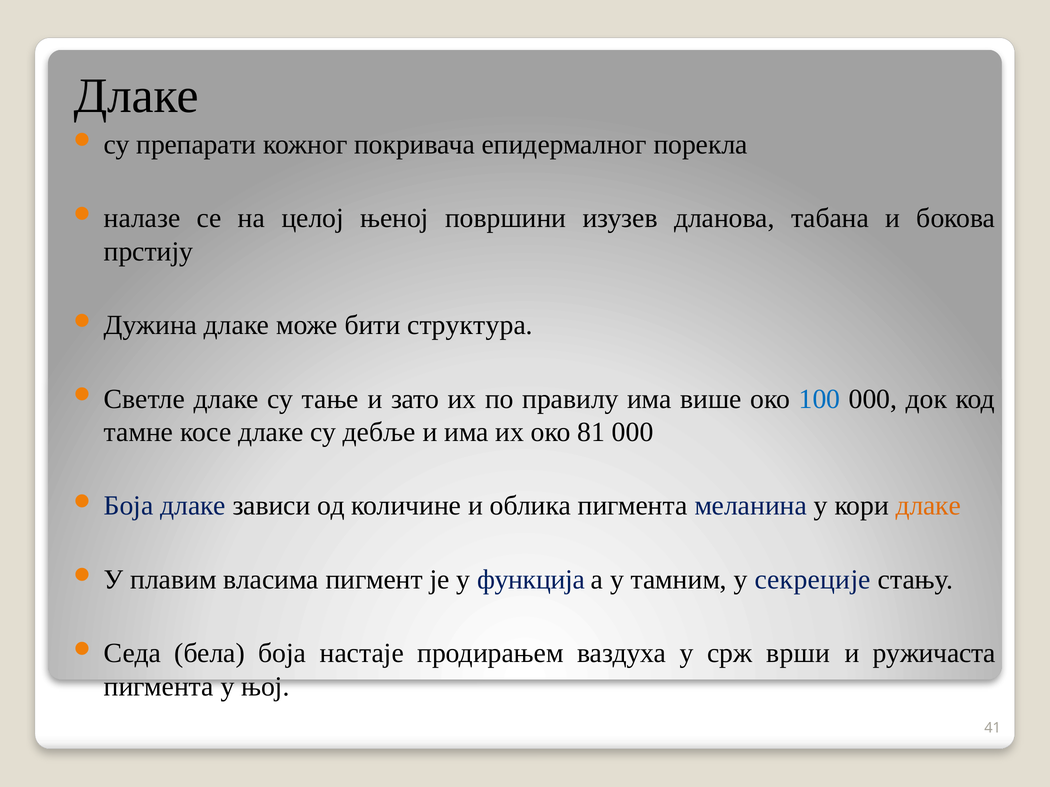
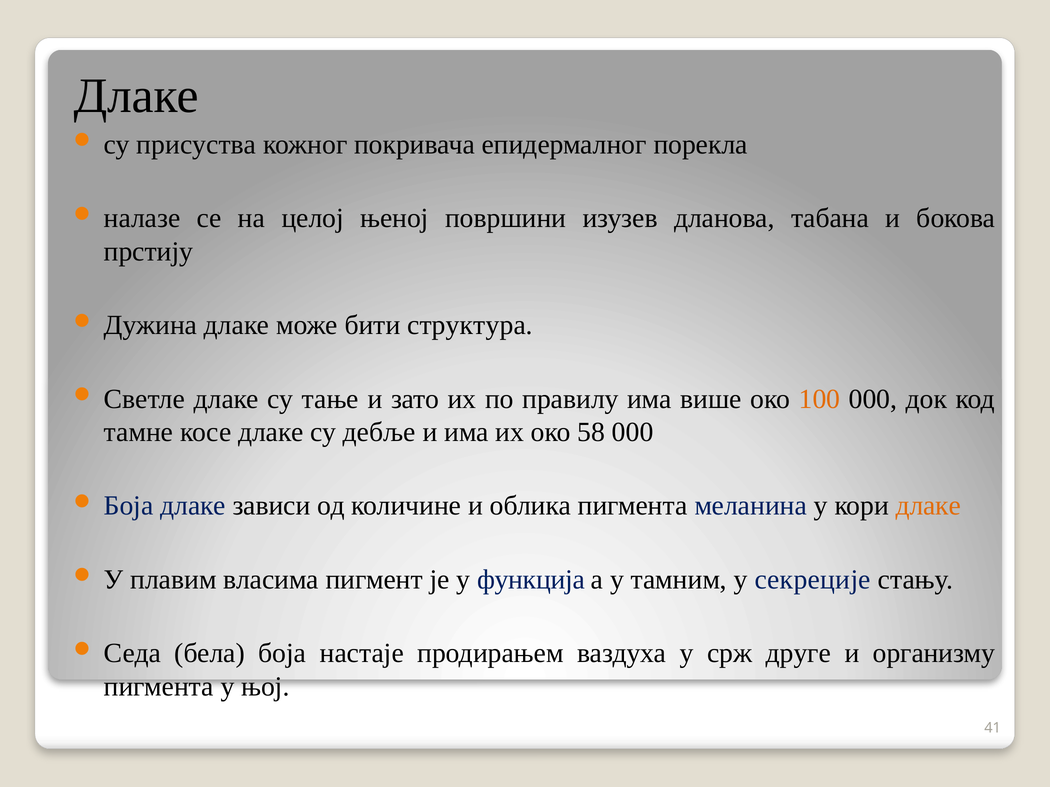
препарати: препарати -> присуства (196, 145)
100 colour: blue -> orange (819, 399)
81: 81 -> 58 (591, 432)
врши: врши -> друге (798, 654)
ружичаста: ружичаста -> организму (934, 654)
